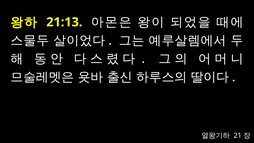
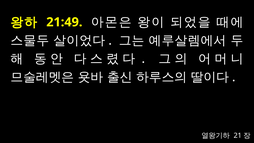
21:13: 21:13 -> 21:49 (64, 22)
